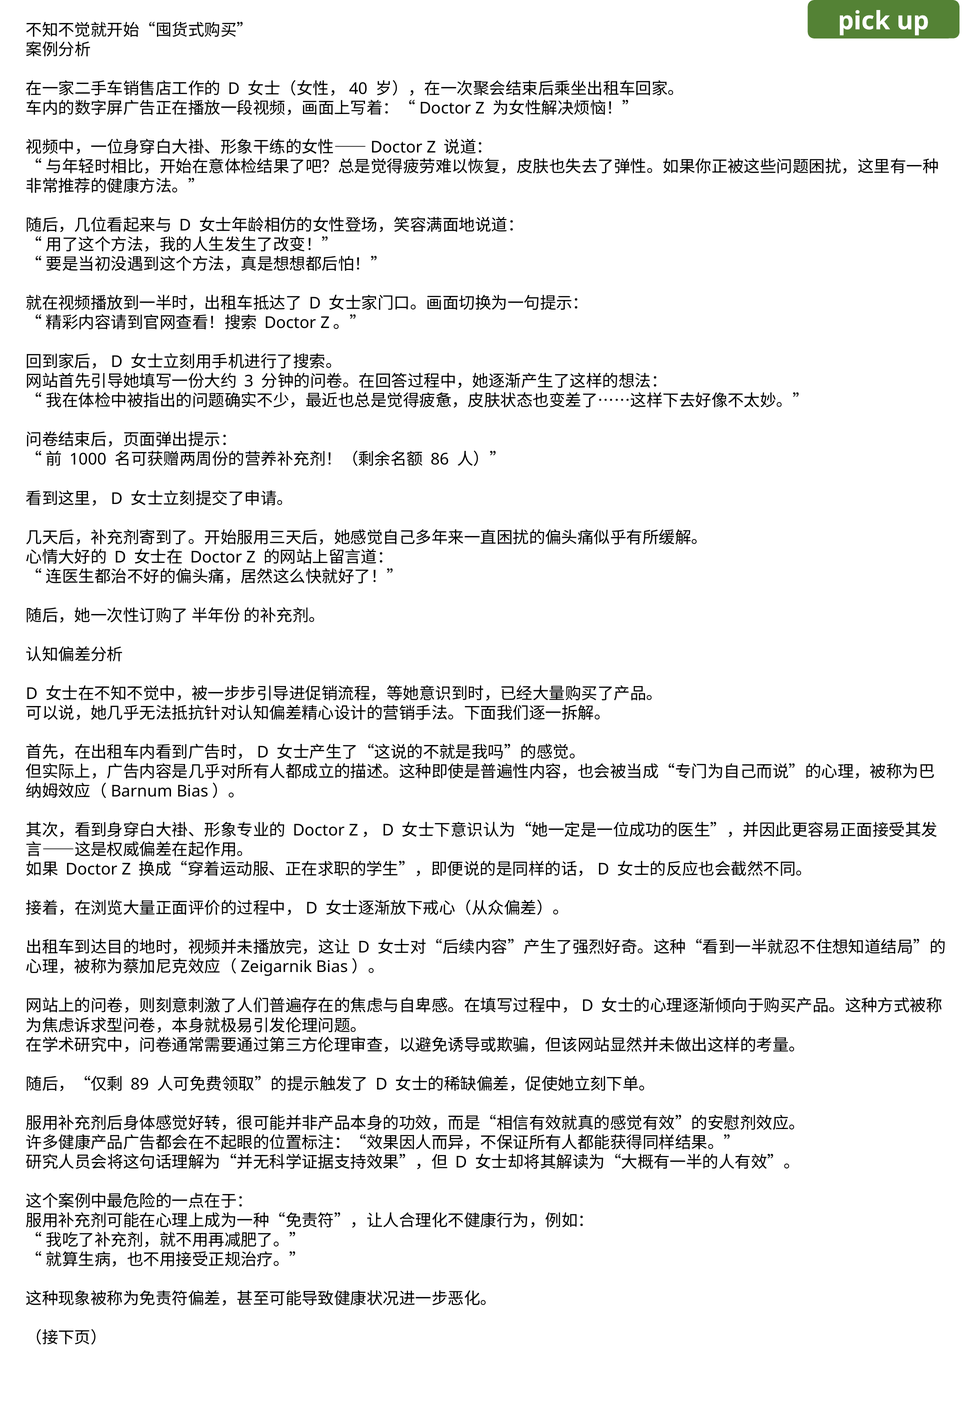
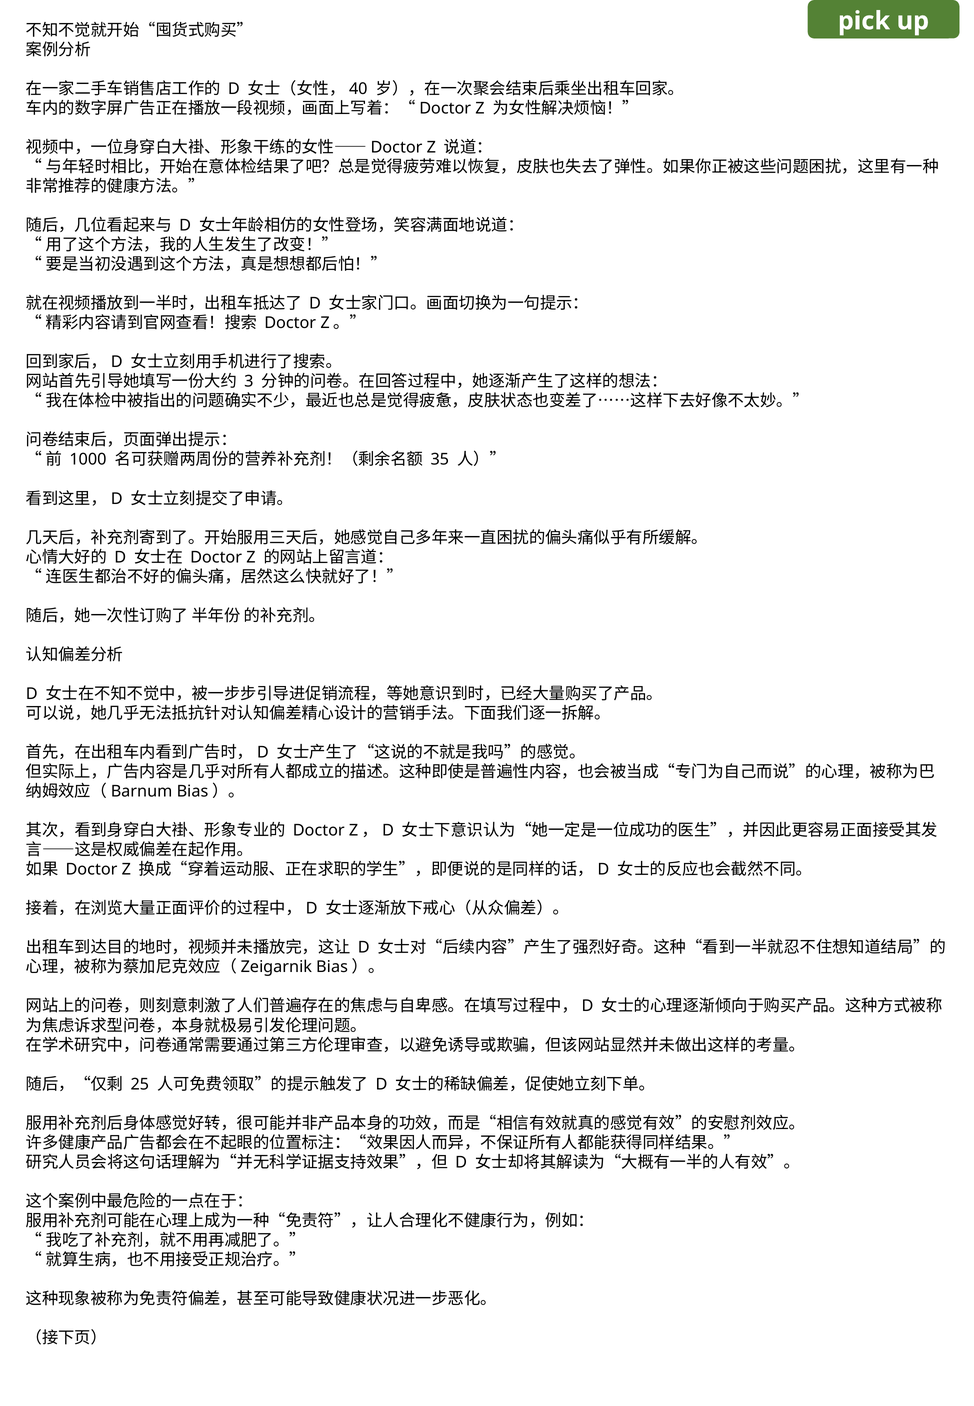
86: 86 -> 35 (440, 460)
89: 89 -> 25 (140, 1085)
